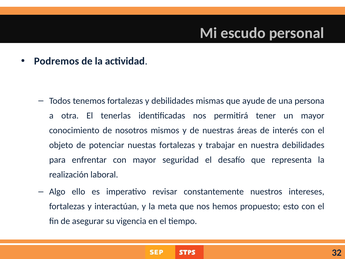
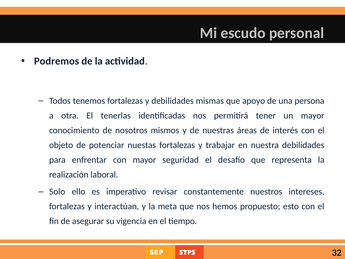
ayude: ayude -> apoyo (254, 101)
Algo: Algo -> Solo (57, 192)
